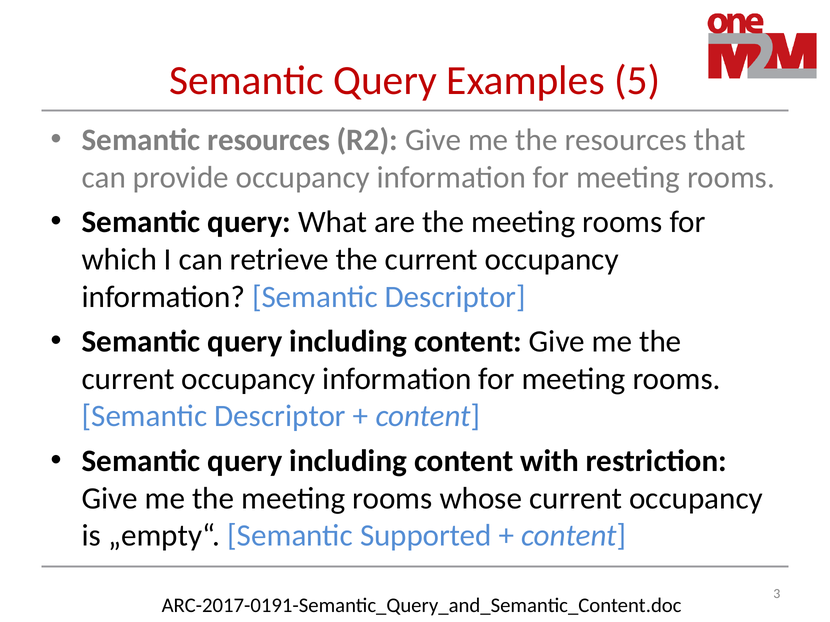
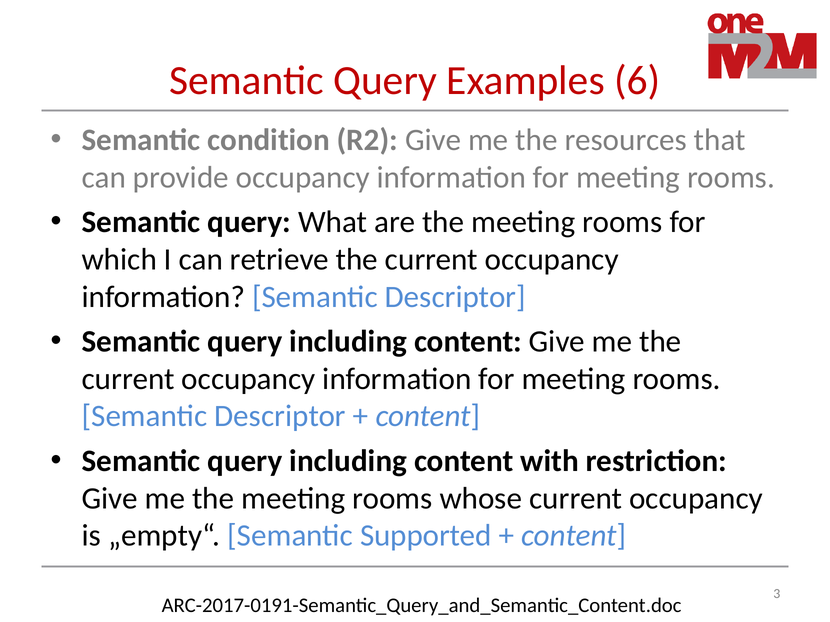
5: 5 -> 6 (637, 80)
Semantic resources: resources -> condition (269, 140)
